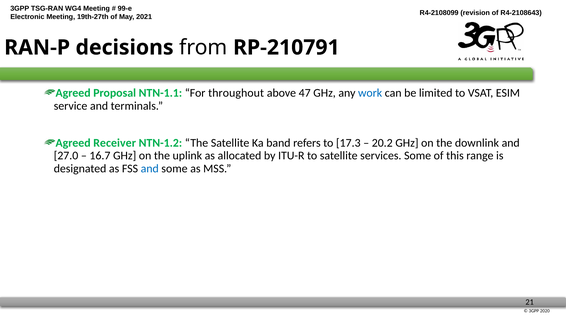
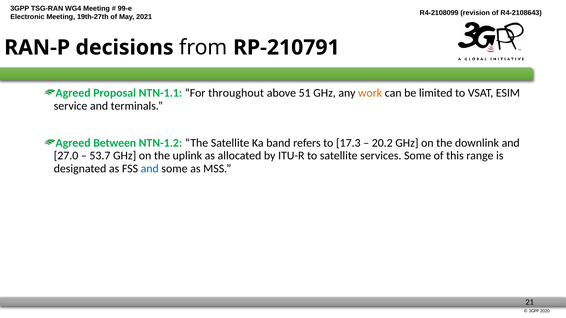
47: 47 -> 51 (305, 93)
work colour: blue -> orange (370, 93)
Receiver: Receiver -> Between (115, 143)
16.7: 16.7 -> 53.7 (100, 156)
